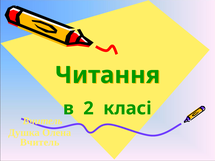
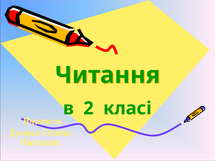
Вчитель: Вчитель -> Читання (40, 143)
